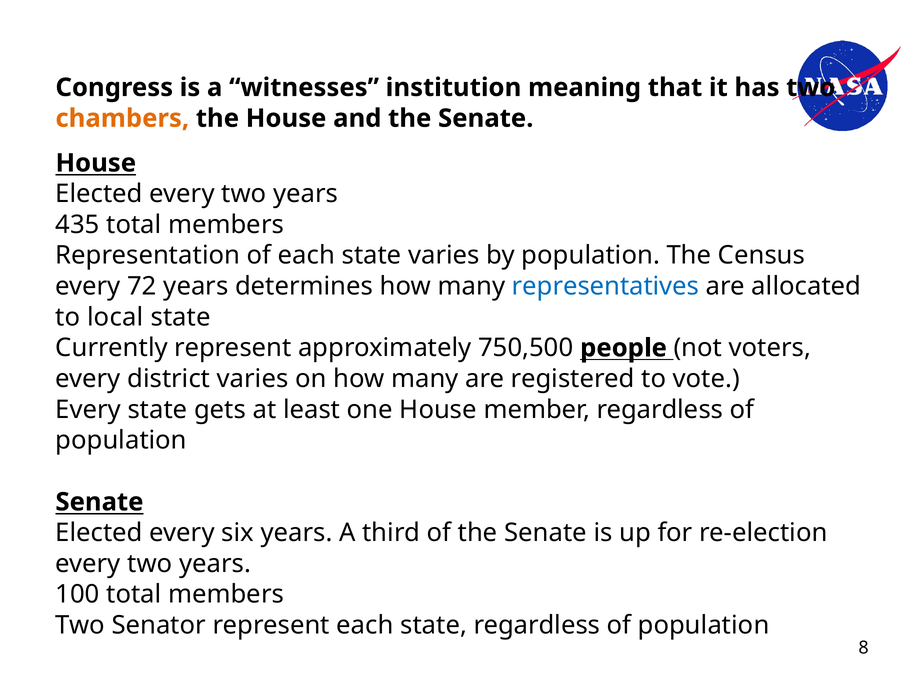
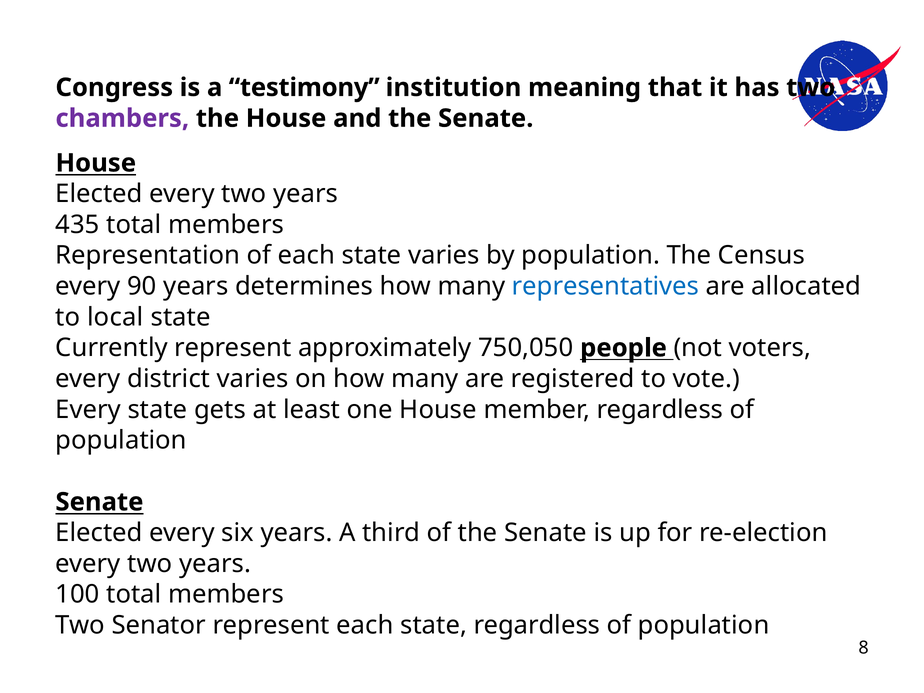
witnesses: witnesses -> testimony (304, 88)
chambers colour: orange -> purple (122, 118)
72: 72 -> 90 (142, 286)
750,500: 750,500 -> 750,050 (526, 348)
